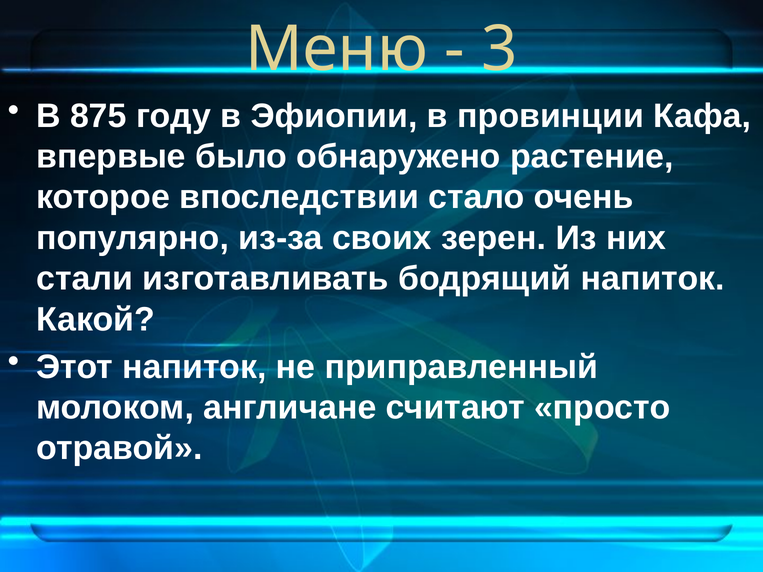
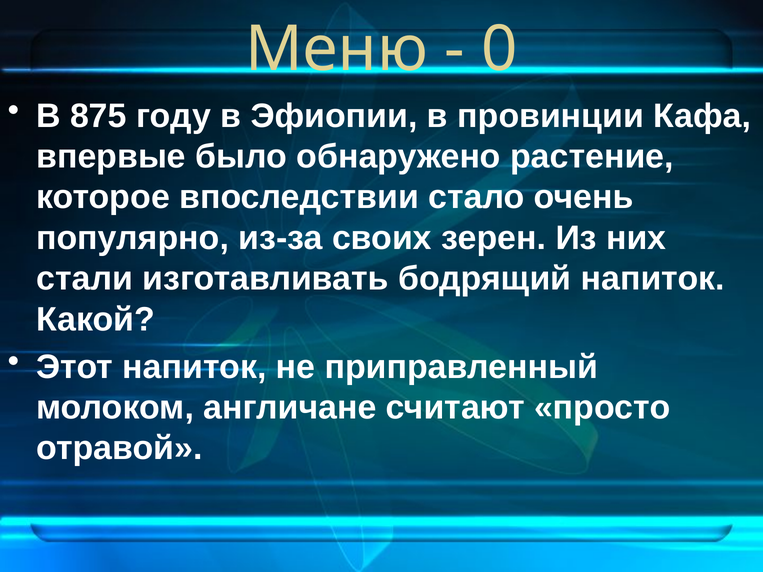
3: 3 -> 0 (499, 49)
